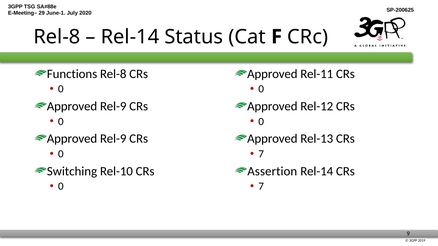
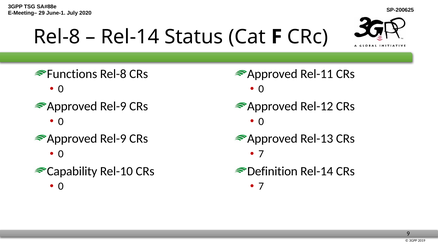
Switching: Switching -> Capability (72, 171)
Assertion: Assertion -> Definition (272, 171)
